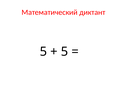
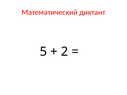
5: 5 -> 2 (64, 52)
